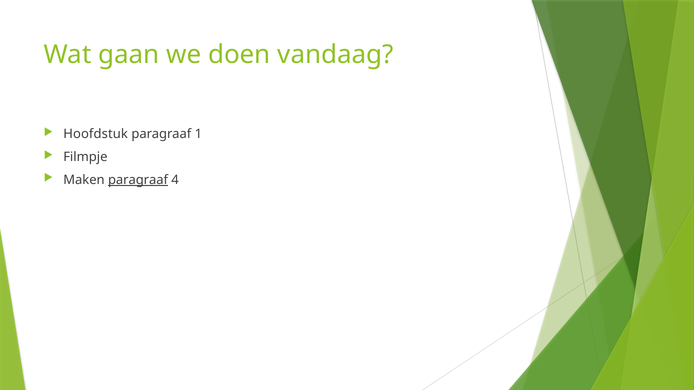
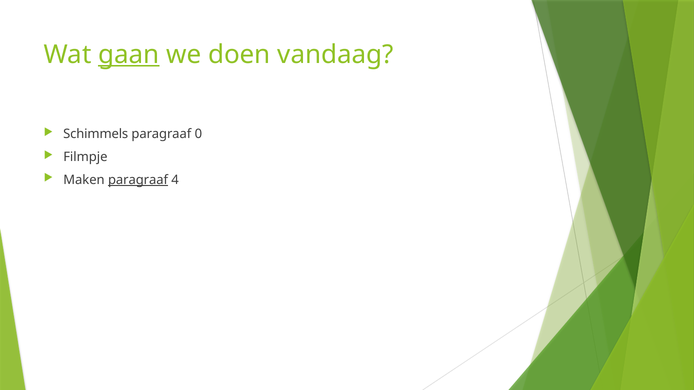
gaan underline: none -> present (129, 55)
Hoofdstuk: Hoofdstuk -> Schimmels (96, 134)
1: 1 -> 0 (198, 134)
